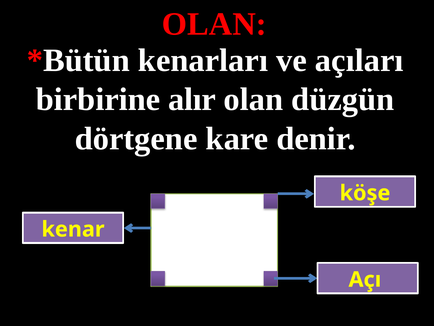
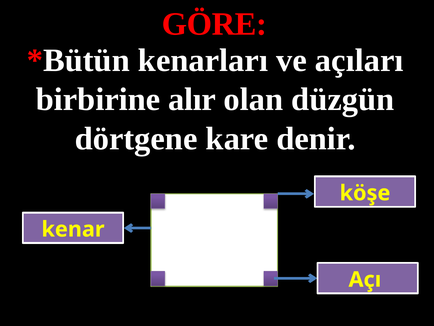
OLAN: OLAN -> GÖRE (214, 24)
